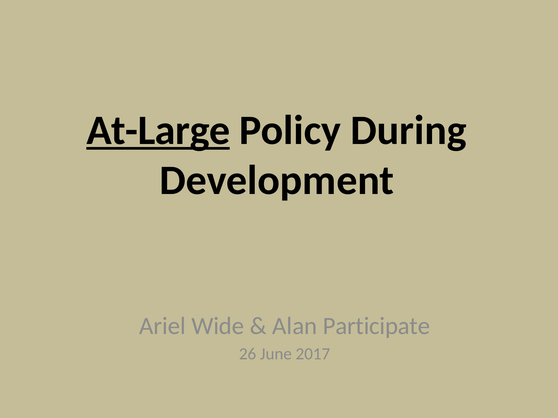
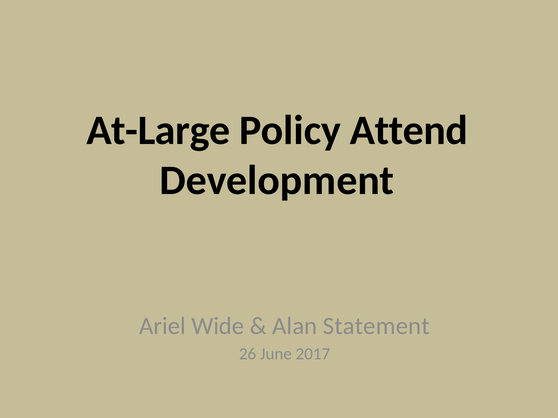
At-Large underline: present -> none (158, 130)
During: During -> Attend (409, 130)
Participate: Participate -> Statement (376, 326)
